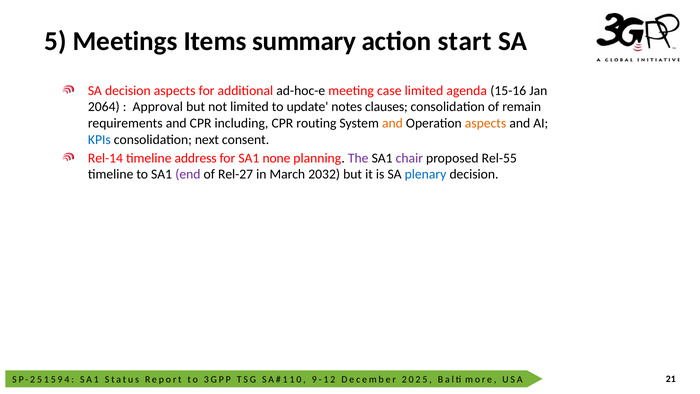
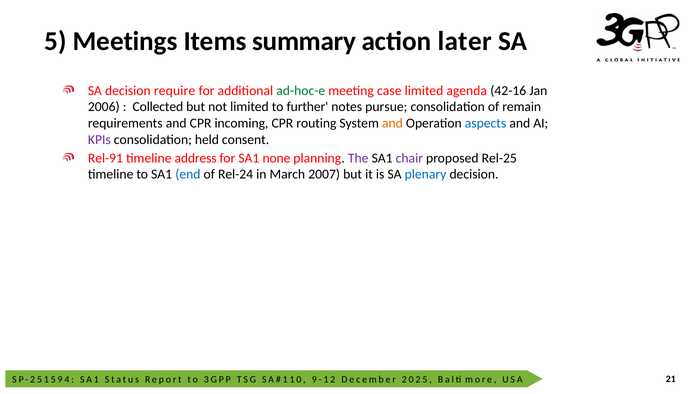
start: start -> later (465, 41)
decision aspects: aspects -> require (175, 90)
ad-hoc-e colour: black -> green (301, 90)
15-16: 15-16 -> 42-16 (508, 90)
2064: 2064 -> 2006 (104, 107)
Approval: Approval -> Collected (158, 107)
update: update -> further (307, 107)
clauses: clauses -> pursue (386, 107)
including: including -> incoming (241, 123)
aspects colour: orange -> blue (486, 123)
KPIs colour: blue -> purple (99, 140)
next: next -> held (207, 140)
Rel-14: Rel-14 -> Rel-91 (105, 158)
Rel-55: Rel-55 -> Rel-25 (499, 158)
end colour: purple -> blue (188, 174)
Rel-27: Rel-27 -> Rel-24 (236, 174)
2032: 2032 -> 2007 (324, 174)
